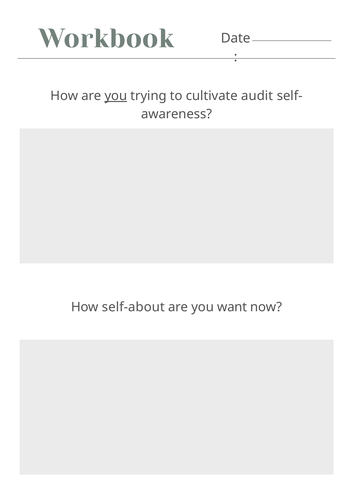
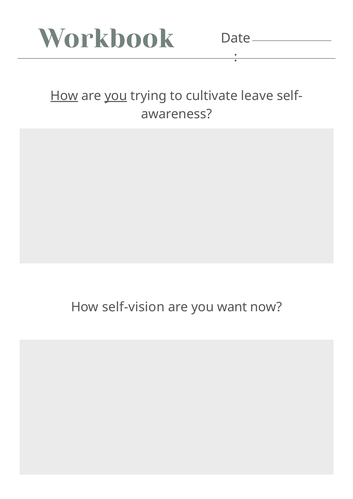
How underline: none -> present (64, 96)
audit: audit -> leave (257, 96)
self-about: self-about -> self-vision (133, 307)
